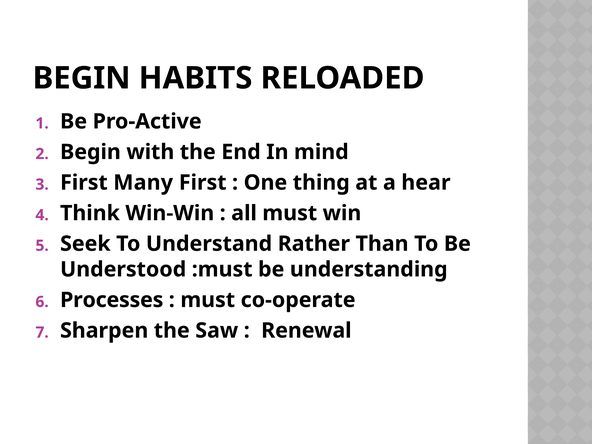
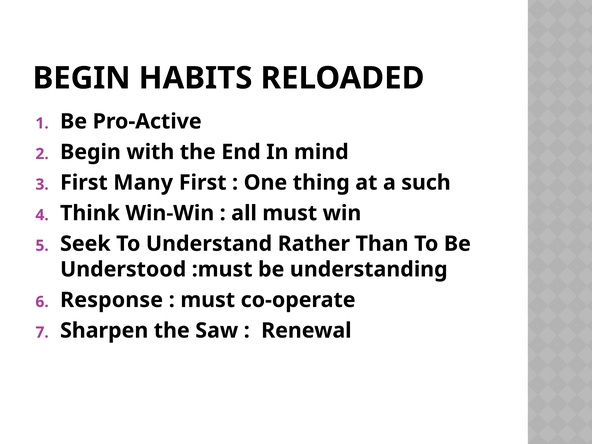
hear: hear -> such (426, 183)
Processes: Processes -> Response (112, 300)
